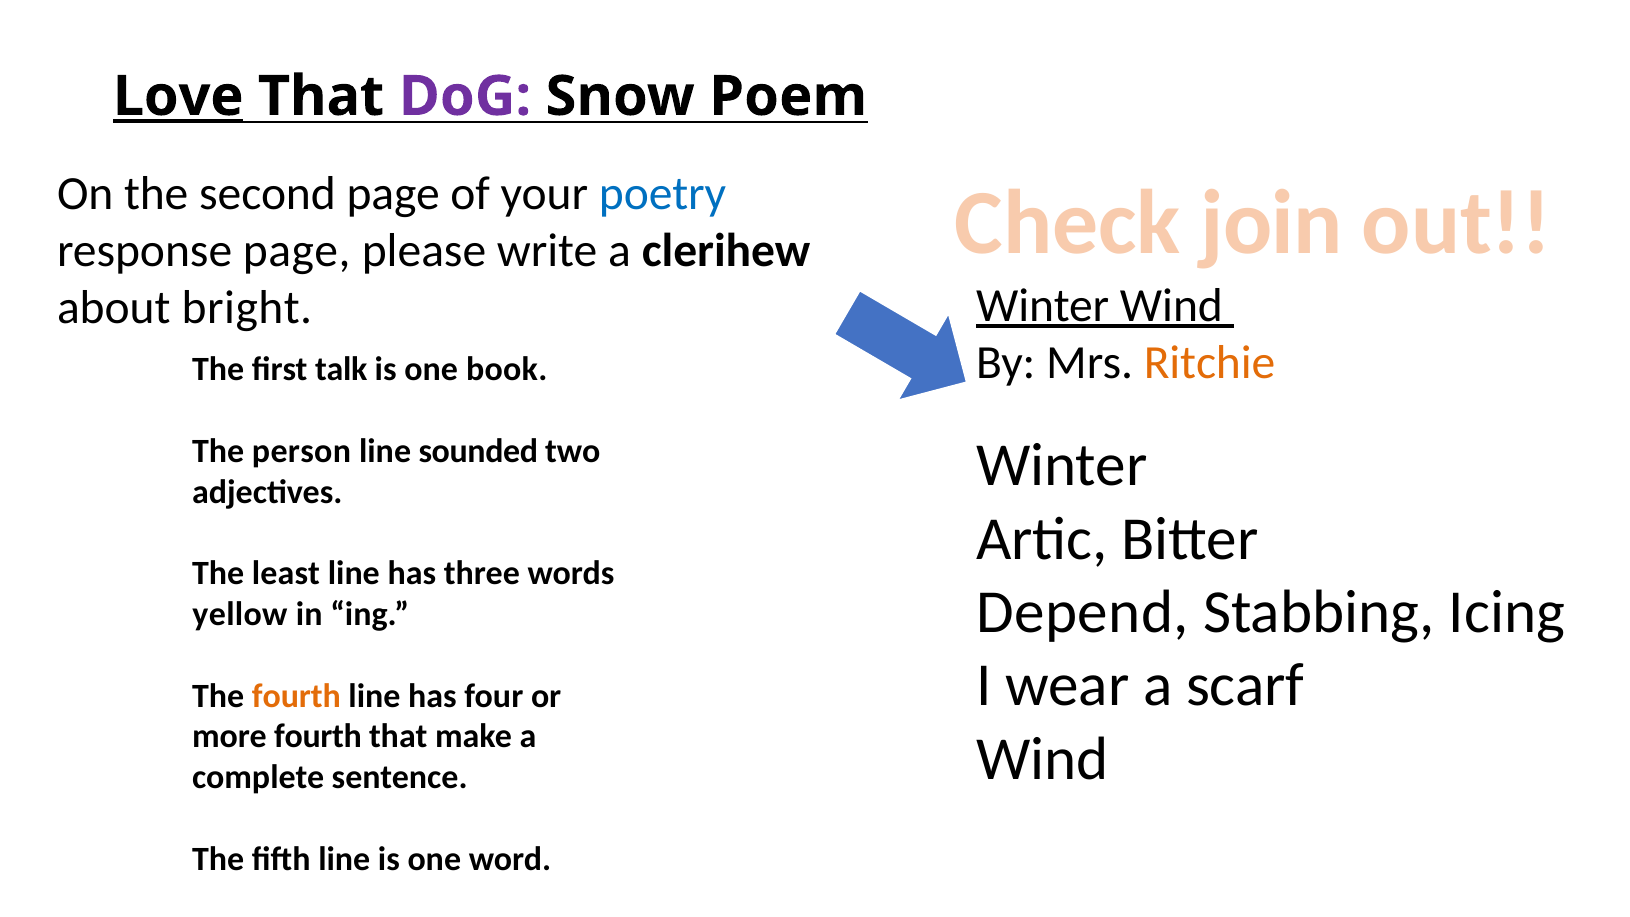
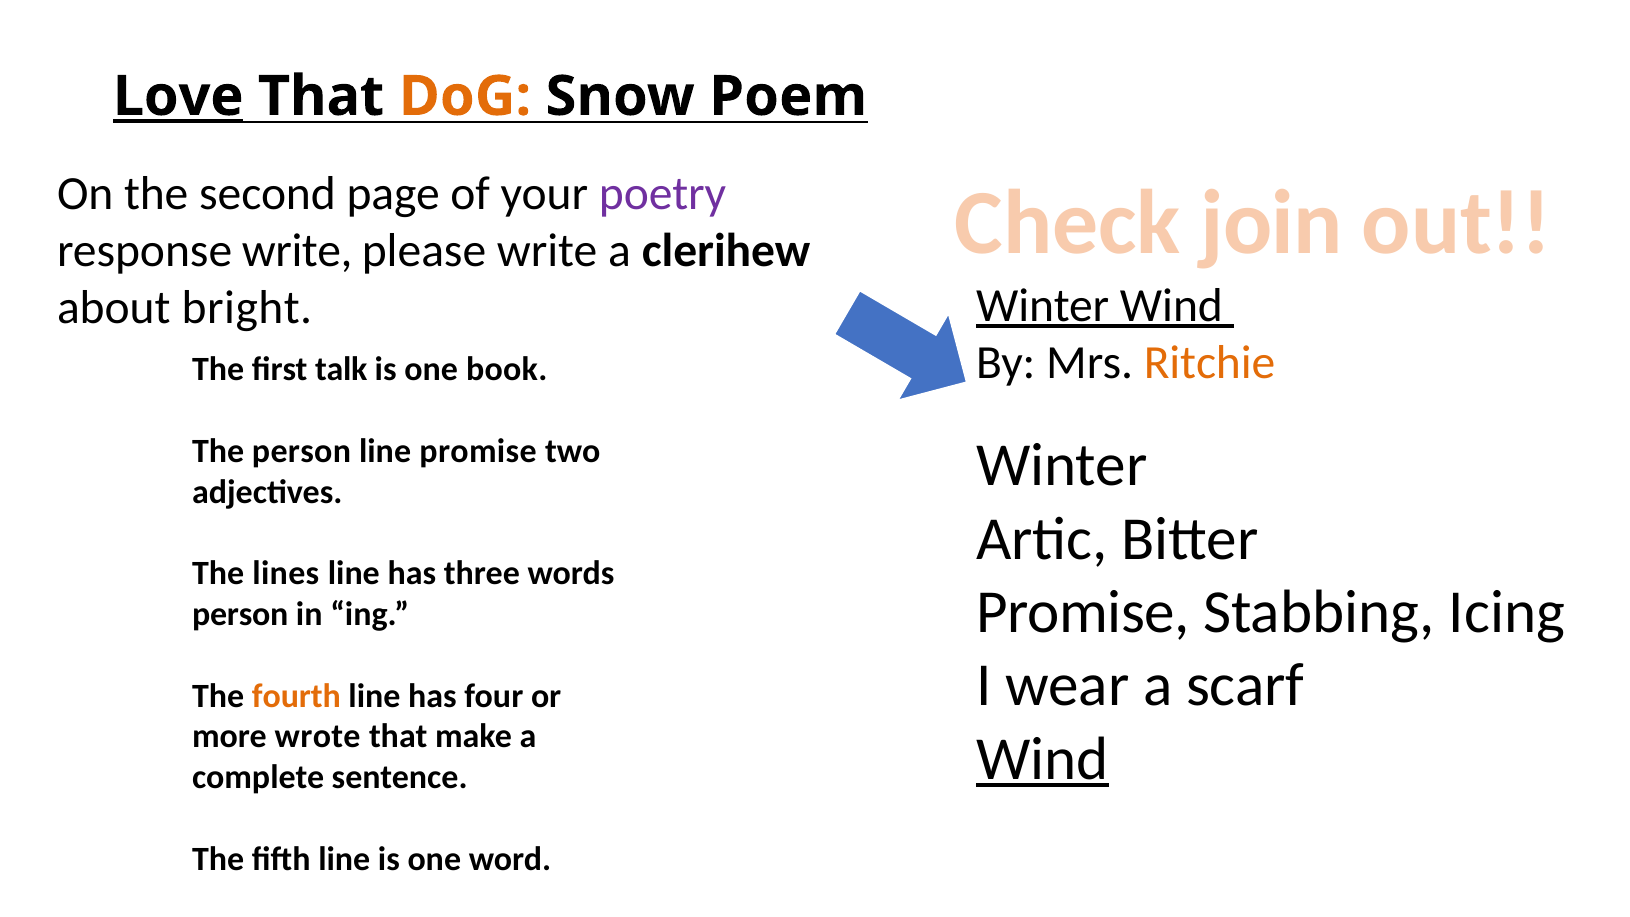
DoG colour: purple -> orange (465, 96)
poetry colour: blue -> purple (663, 193)
response page: page -> write (297, 251)
line sounded: sounded -> promise (478, 451)
least: least -> lines (286, 573)
Depend: Depend -> Promise (1083, 612)
yellow: yellow -> person (240, 614)
more fourth: fourth -> wrote (318, 736)
Wind underline: none -> present (1042, 759)
